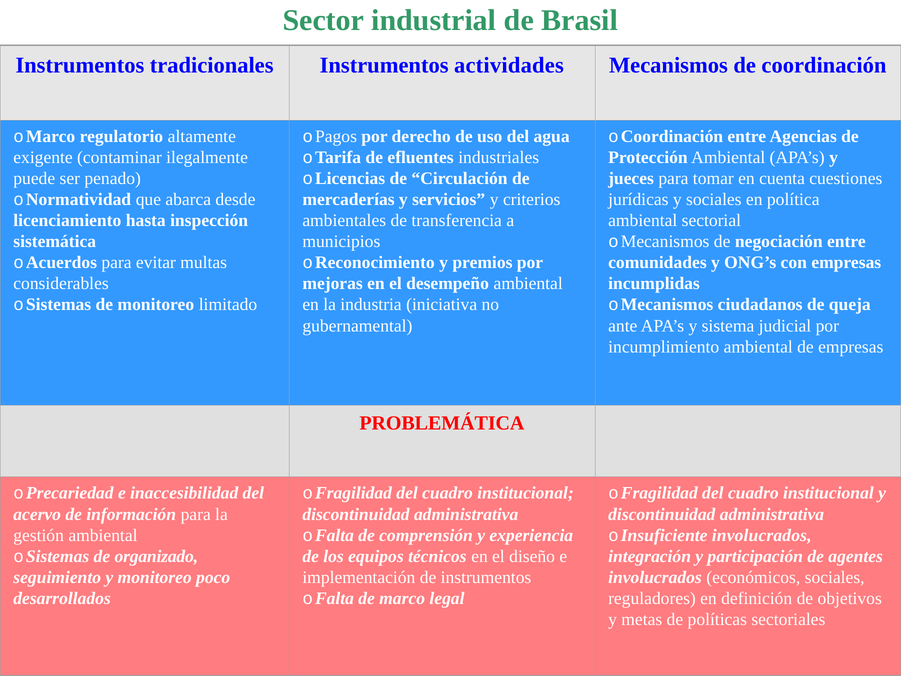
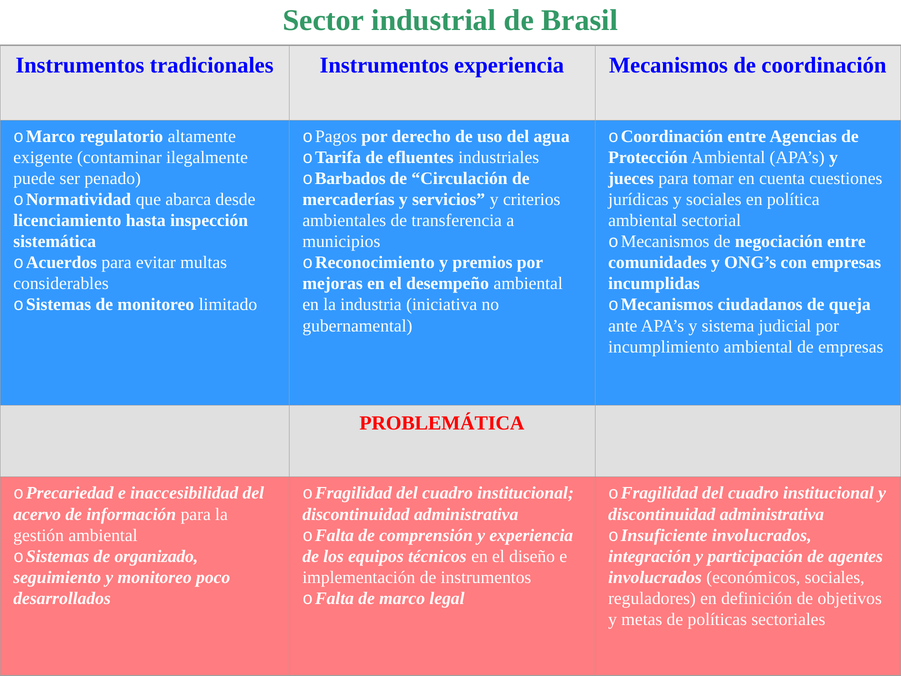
Instrumentos actividades: actividades -> experiencia (509, 65)
Licencias: Licencias -> Barbados (350, 178)
